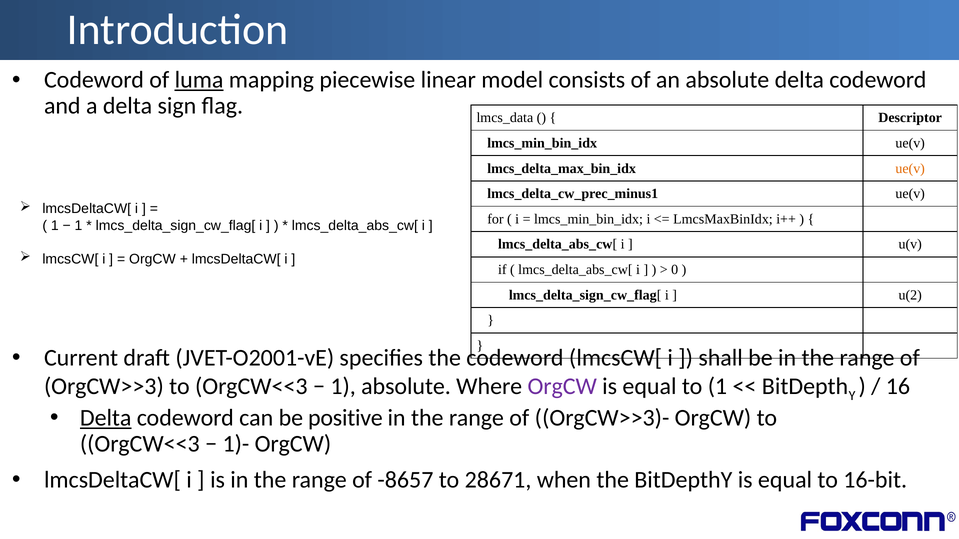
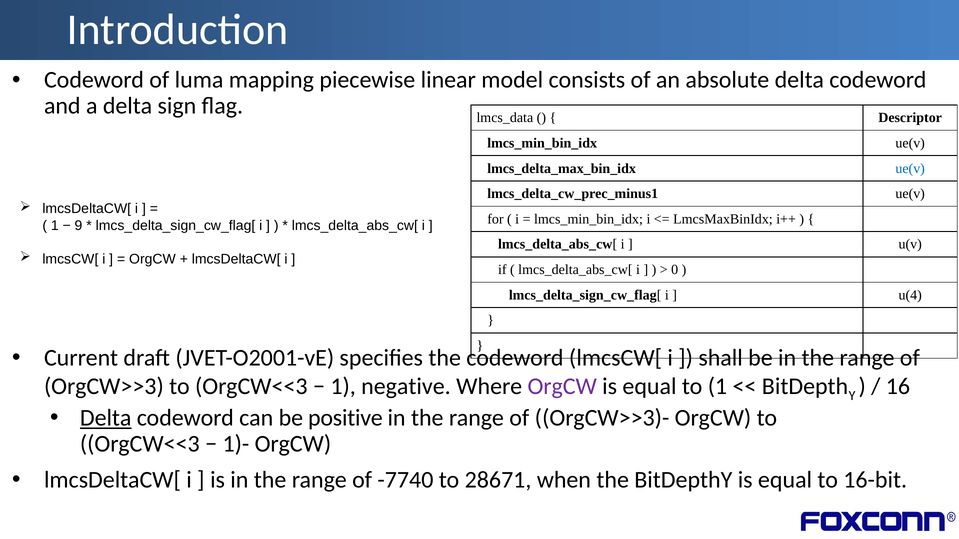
luma underline: present -> none (199, 80)
ue(v colour: orange -> blue (910, 169)
1: 1 -> 9 (79, 226)
u(2: u(2 -> u(4 (910, 295)
1 absolute: absolute -> negative (406, 387)
-8657: -8657 -> -7740 (405, 480)
